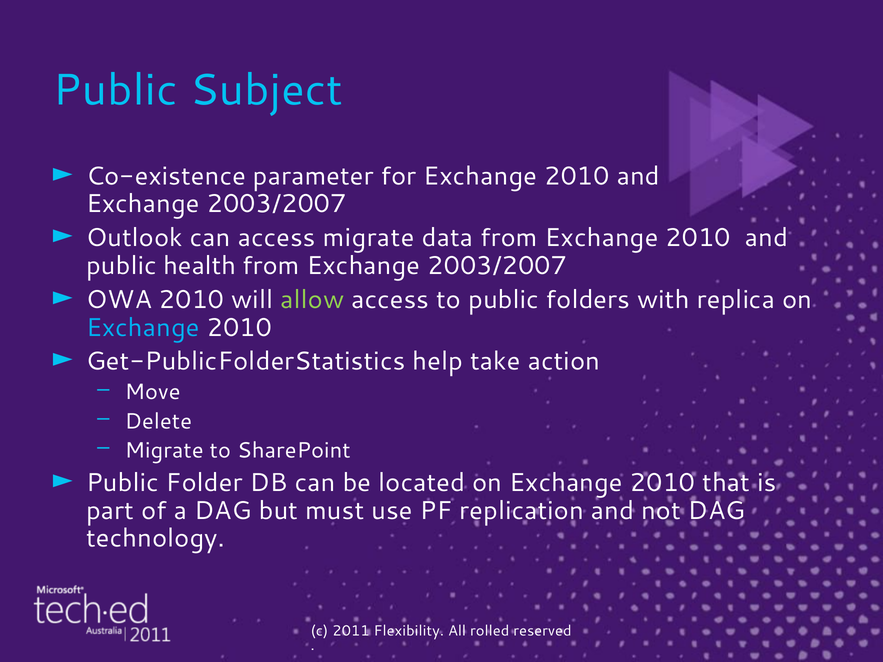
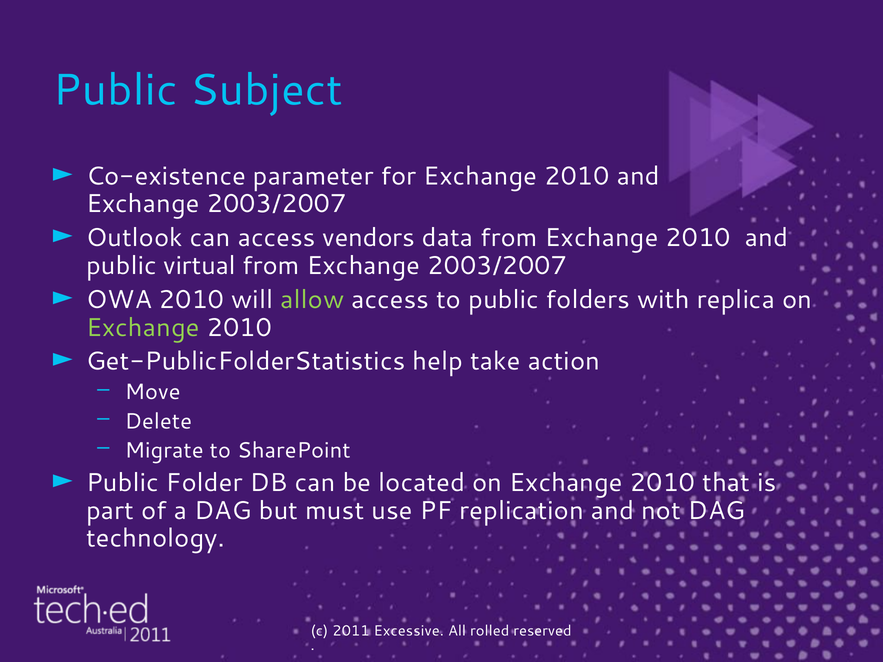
access migrate: migrate -> vendors (369, 238)
health: health -> virtual (200, 266)
Exchange colour: light blue -> light green (143, 328)
Flexibility: Flexibility -> Excessive (409, 631)
